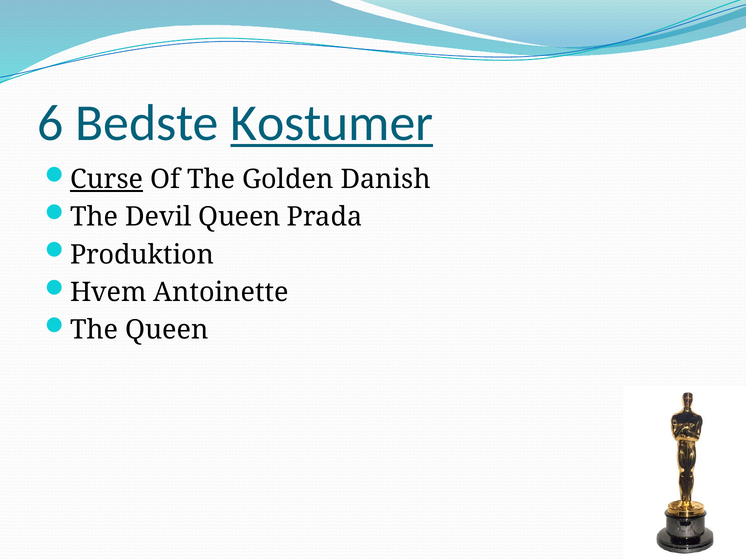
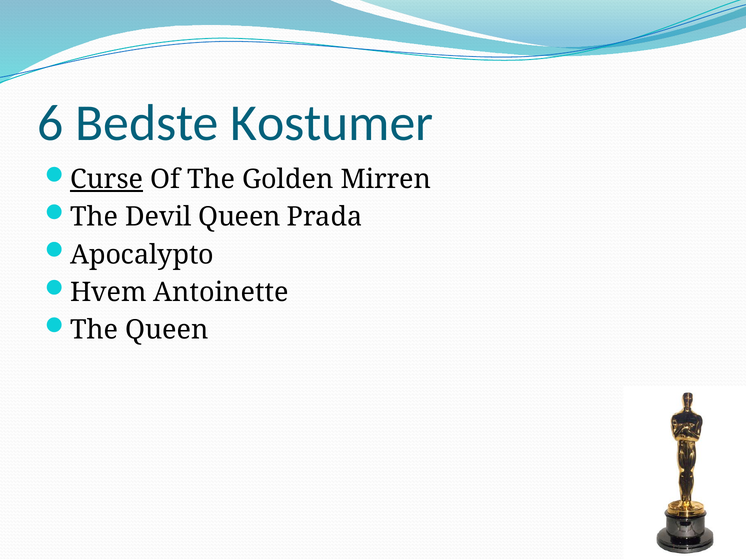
Kostumer underline: present -> none (332, 123)
Danish: Danish -> Mirren (386, 180)
Produktion: Produktion -> Apocalypto (142, 255)
